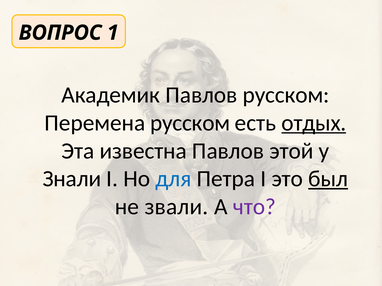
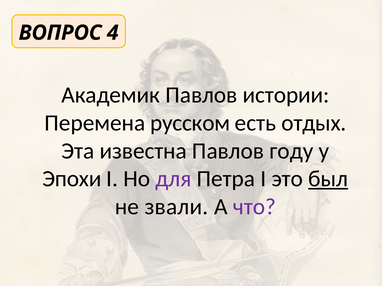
1: 1 -> 4 (113, 33)
Павлов русском: русском -> истории (286, 95)
отдых underline: present -> none (314, 123)
этой: этой -> году (291, 151)
Знали: Знали -> Эпохи (72, 179)
для colour: blue -> purple (173, 179)
